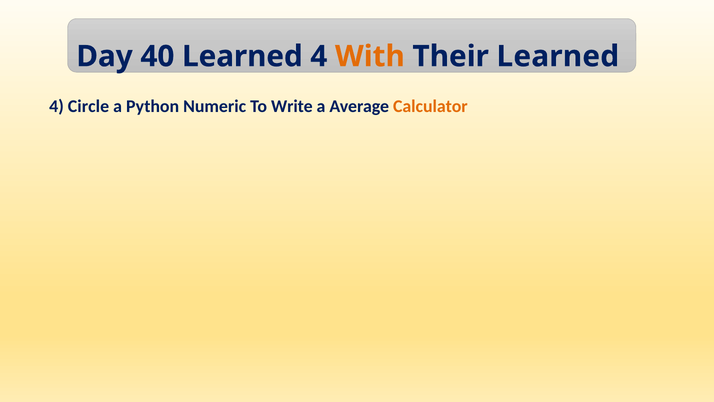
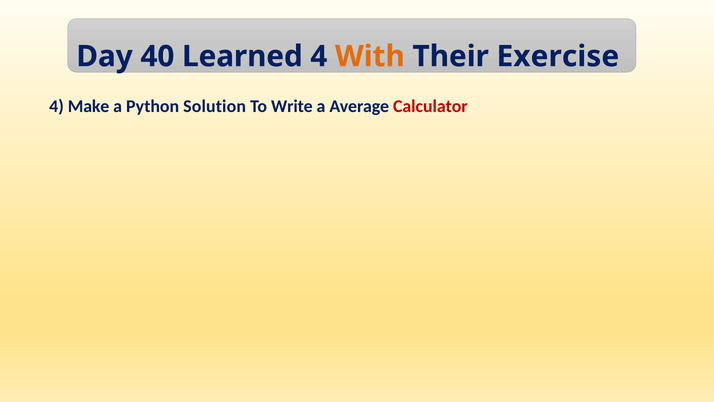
Their Learned: Learned -> Exercise (558, 56)
Circle: Circle -> Make (89, 106)
Numeric: Numeric -> Solution (215, 106)
Calculator colour: orange -> red (430, 106)
